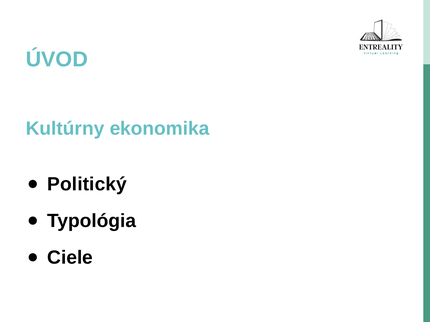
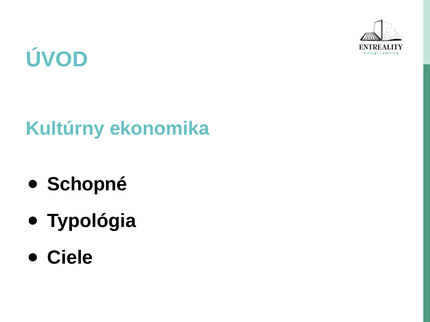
Politický: Politický -> Schopné (87, 184)
